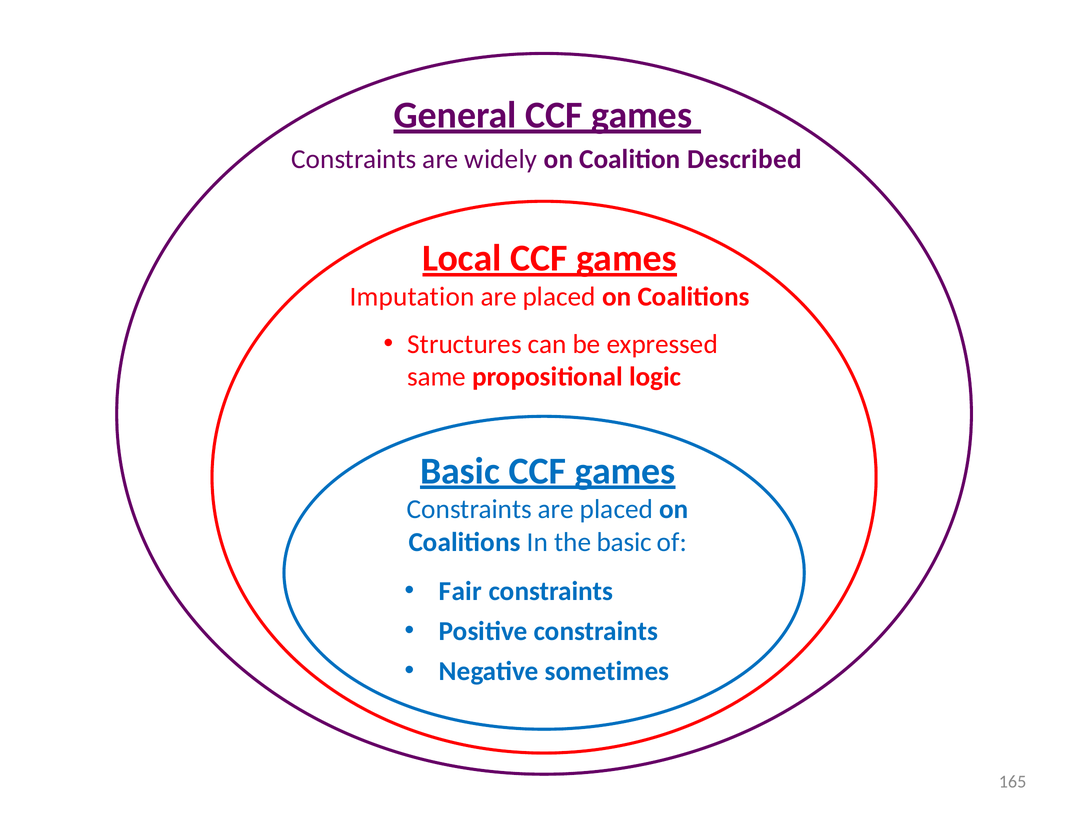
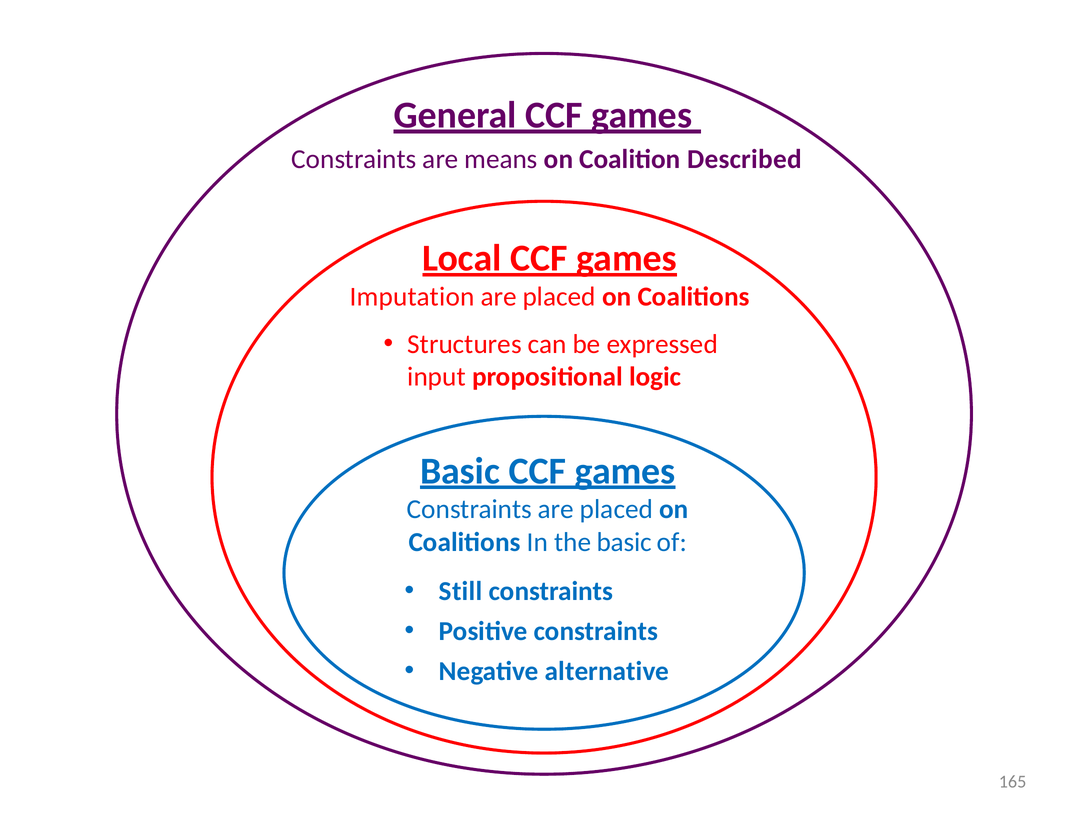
widely: widely -> means (501, 159)
same: same -> input (437, 377)
Fair: Fair -> Still (461, 591)
sometimes: sometimes -> alternative (607, 671)
